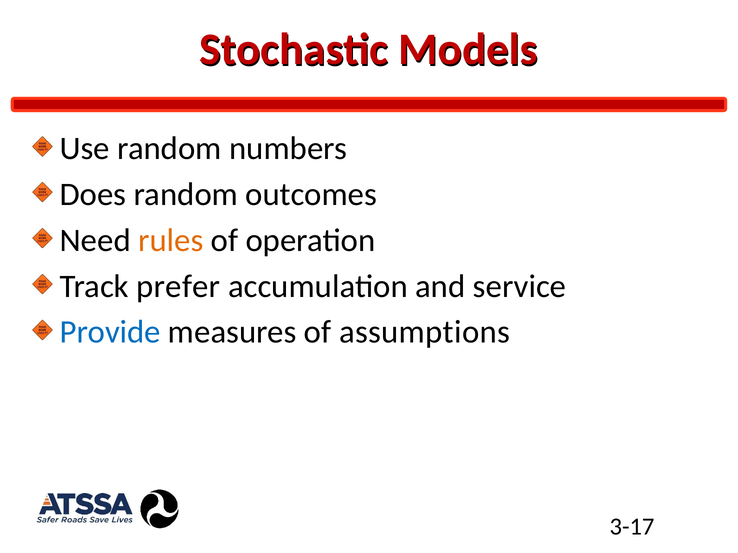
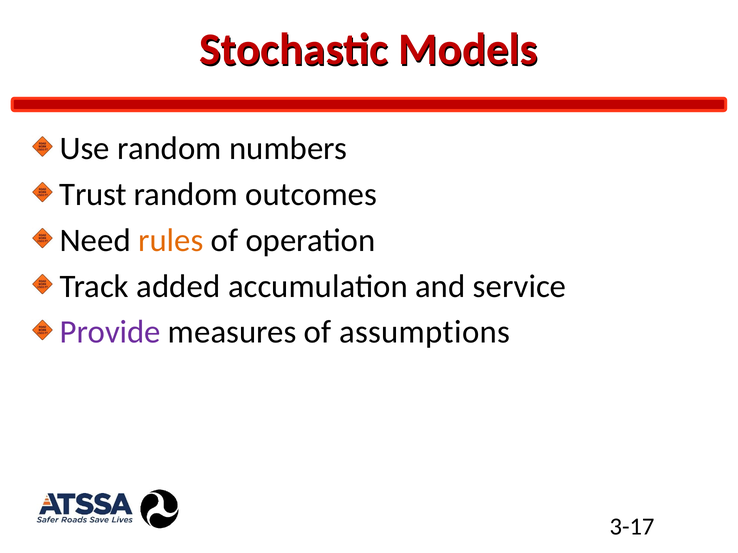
Does: Does -> Trust (93, 195)
prefer: prefer -> added (178, 286)
Provide colour: blue -> purple (110, 332)
